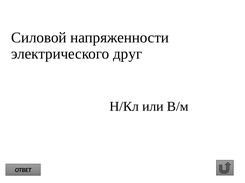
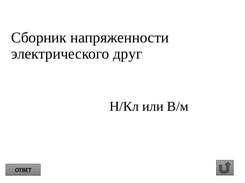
Силовой: Силовой -> Сборник (39, 38)
